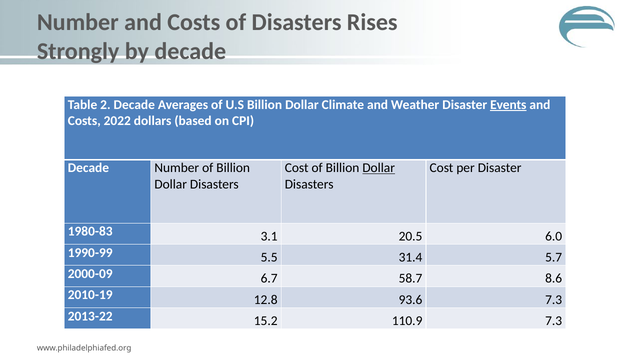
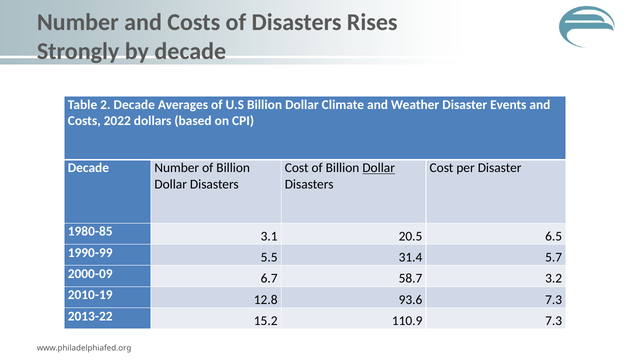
Events underline: present -> none (508, 105)
1980-83: 1980-83 -> 1980-85 (90, 232)
6.0: 6.0 -> 6.5 (554, 236)
8.6: 8.6 -> 3.2 (554, 279)
